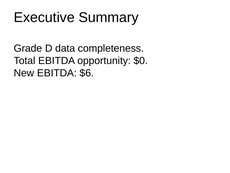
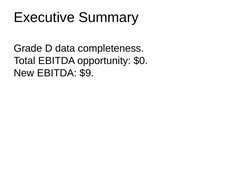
$6: $6 -> $9 (87, 73)
